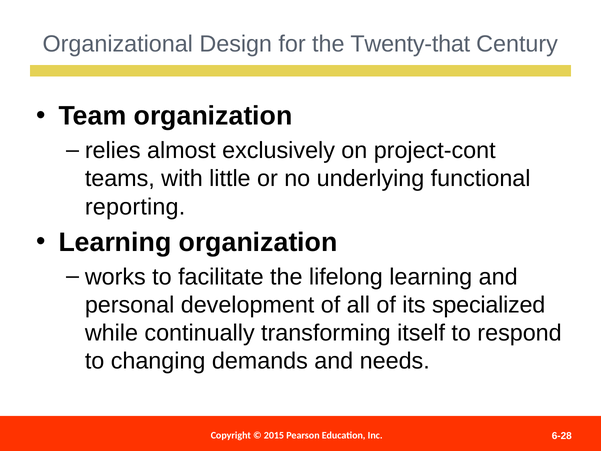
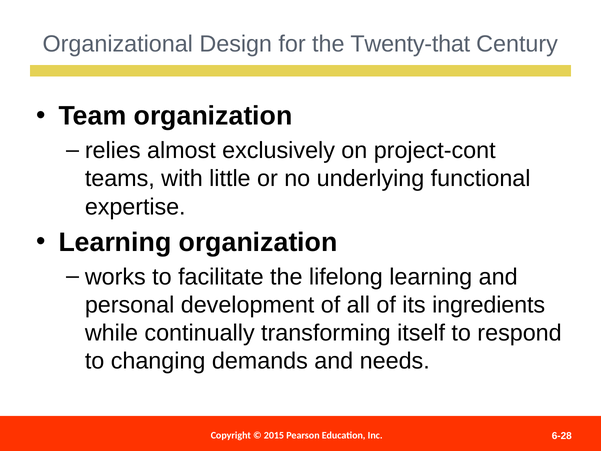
reporting: reporting -> expertise (135, 207)
specialized: specialized -> ingredients (489, 305)
